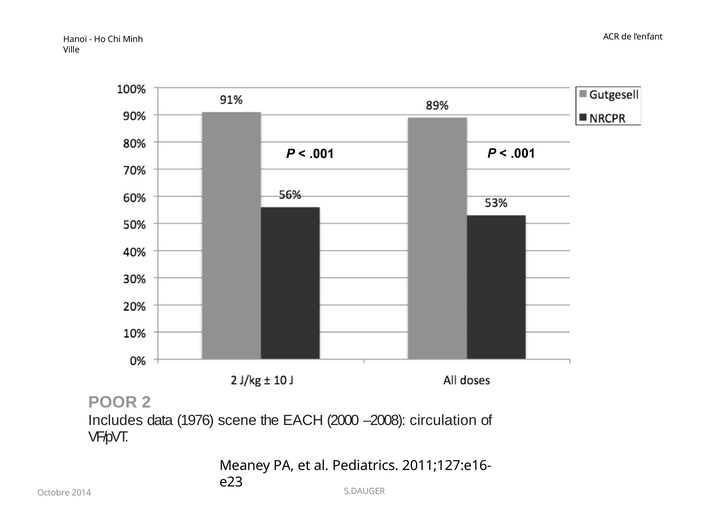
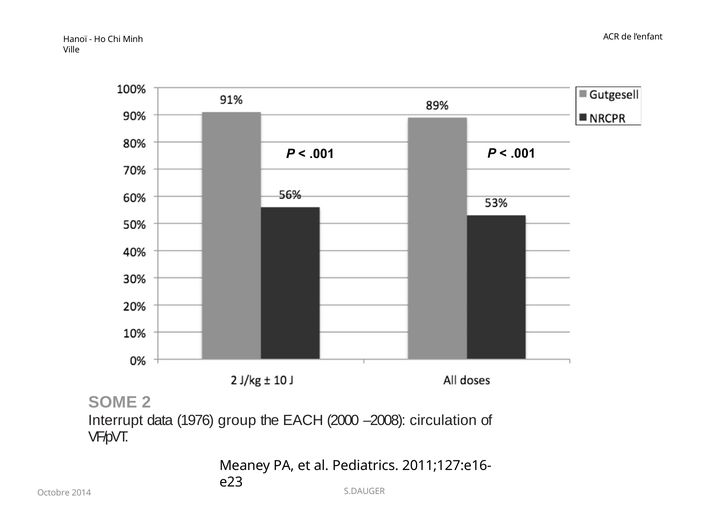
POOR: POOR -> SOME (113, 402)
Includes: Includes -> Interrupt (116, 420)
scene: scene -> group (237, 420)
